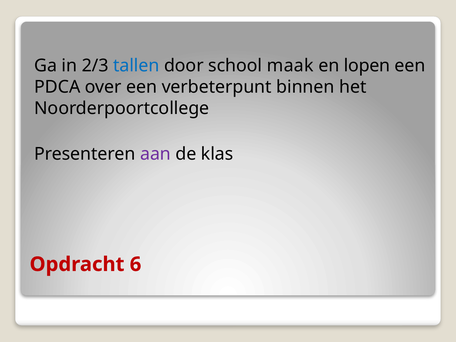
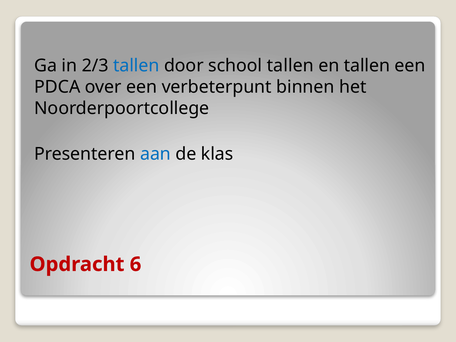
school maak: maak -> tallen (290, 66)
en lopen: lopen -> tallen (367, 66)
aan colour: purple -> blue (156, 154)
